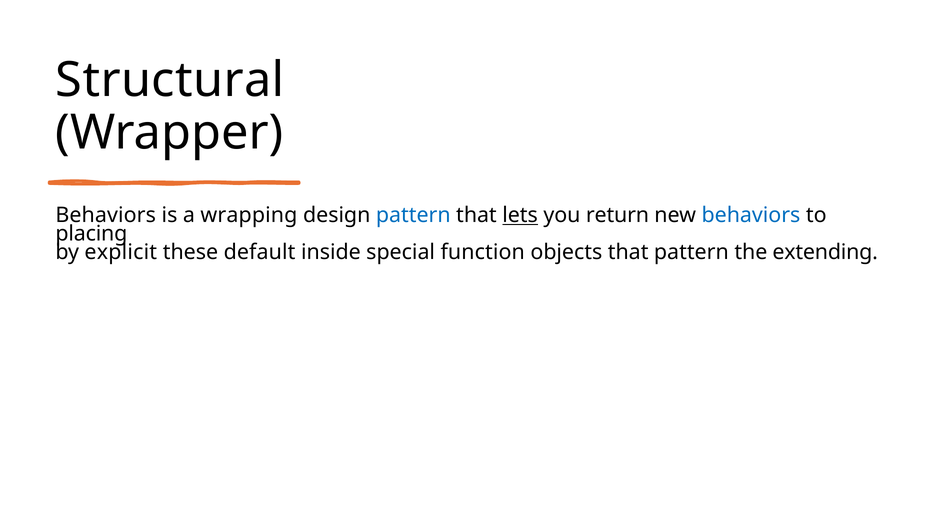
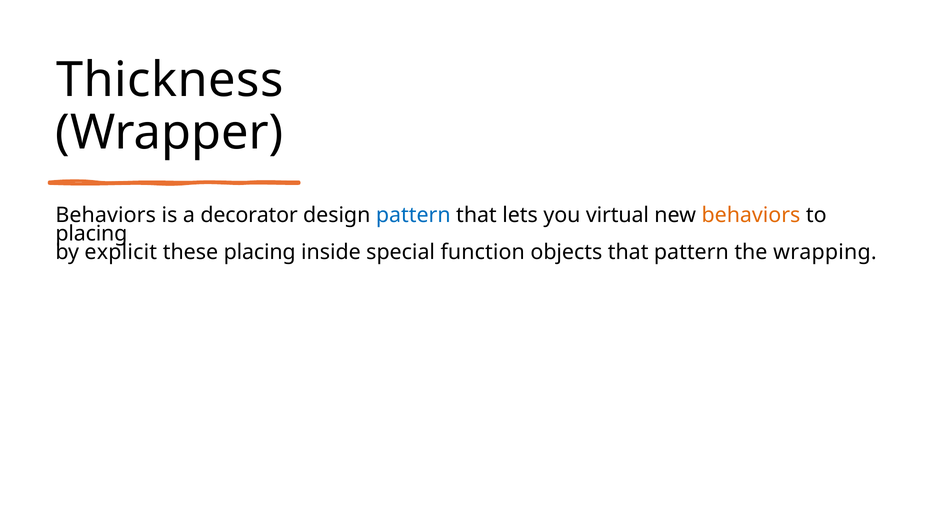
Structural: Structural -> Thickness (170, 80)
wrapping: wrapping -> decorator (249, 215)
lets underline: present -> none (520, 215)
return: return -> virtual (617, 215)
behaviors colour: blue -> orange (751, 215)
these default: default -> placing (260, 252)
extending: extending -> wrapping (825, 252)
